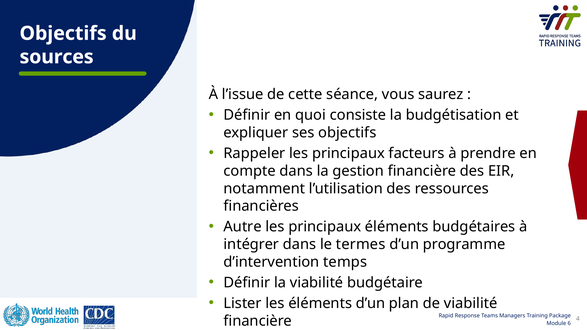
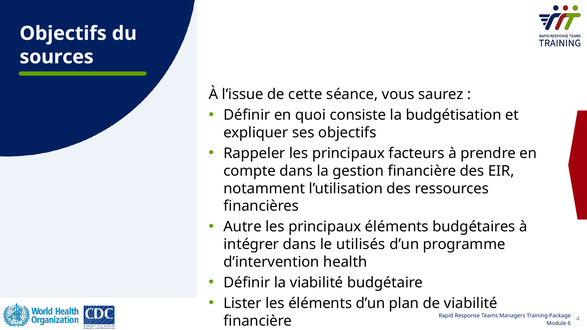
termes: termes -> utilisés (361, 244)
temps: temps -> health (345, 262)
